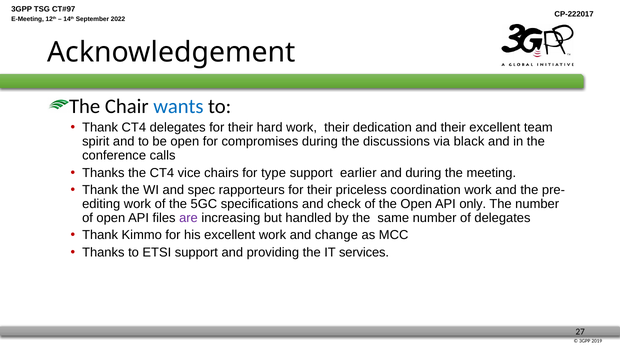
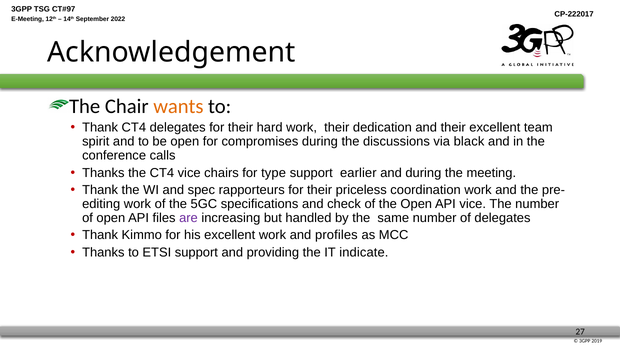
wants colour: blue -> orange (178, 106)
API only: only -> vice (473, 204)
change: change -> profiles (336, 235)
services: services -> indicate (364, 252)
